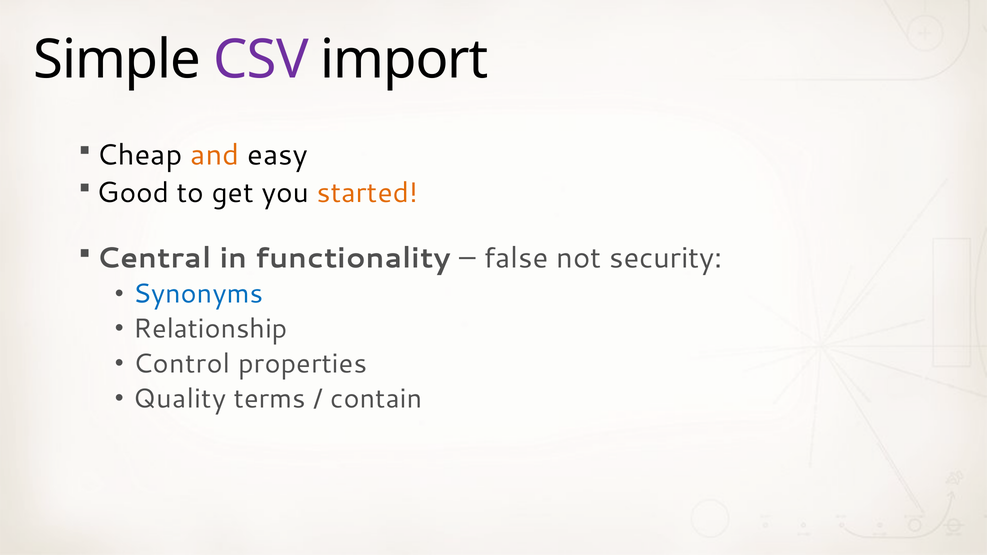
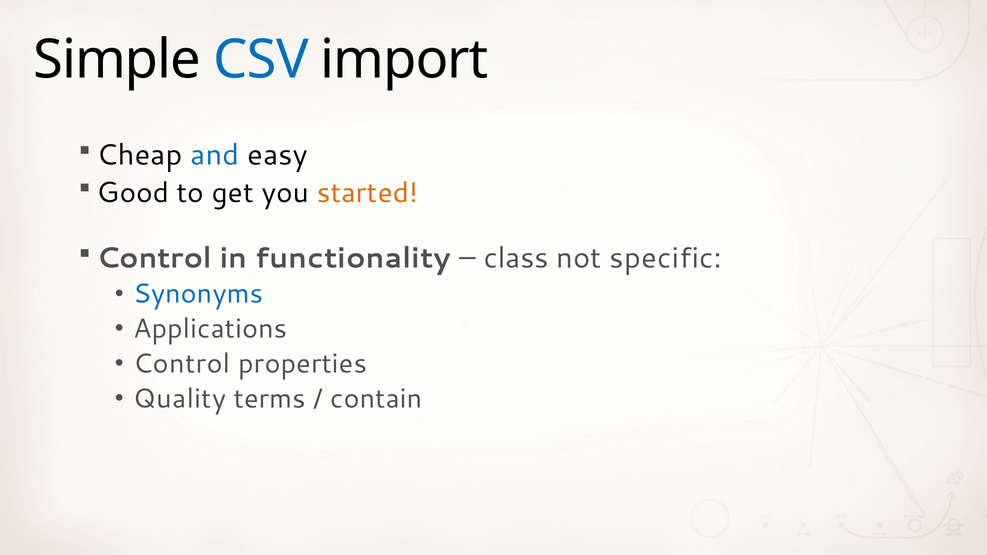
CSV colour: purple -> blue (261, 60)
and colour: orange -> blue (215, 155)
Central: Central -> Control (154, 258)
false: false -> class (516, 258)
security: security -> specific (666, 258)
Relationship: Relationship -> Applications (210, 329)
